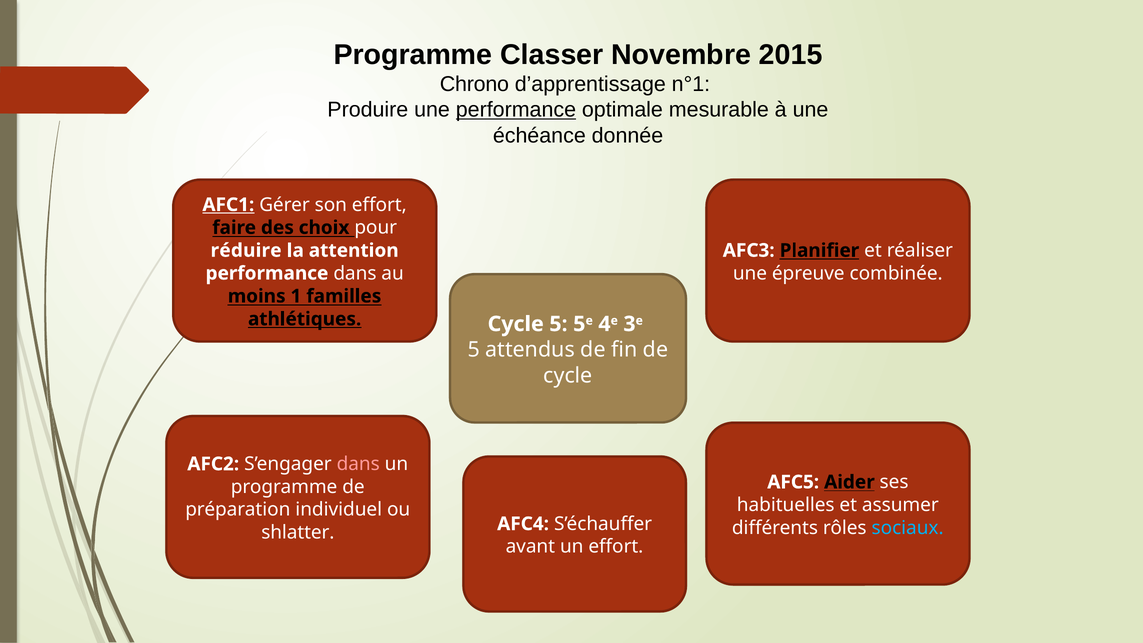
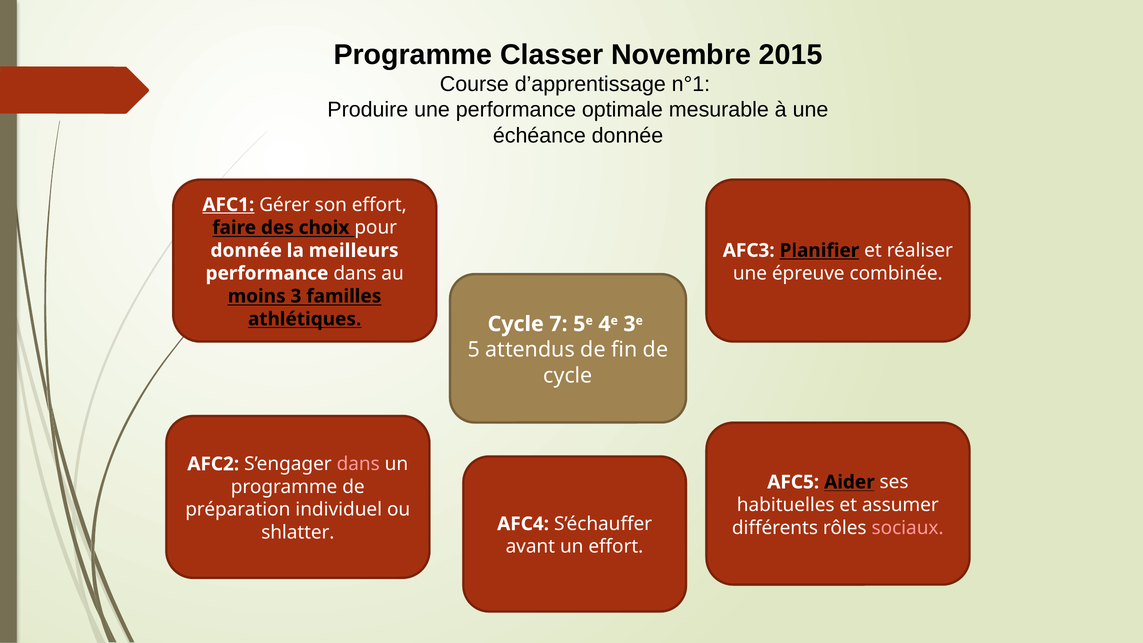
Chrono: Chrono -> Course (474, 84)
performance underline: present -> none (516, 110)
réduire: réduire -> donnée (246, 250)
attention: attention -> meilleurs (354, 250)
1: 1 -> 3 (296, 296)
Cycle 5: 5 -> 7 (558, 324)
sociaux colour: light blue -> pink (908, 528)
